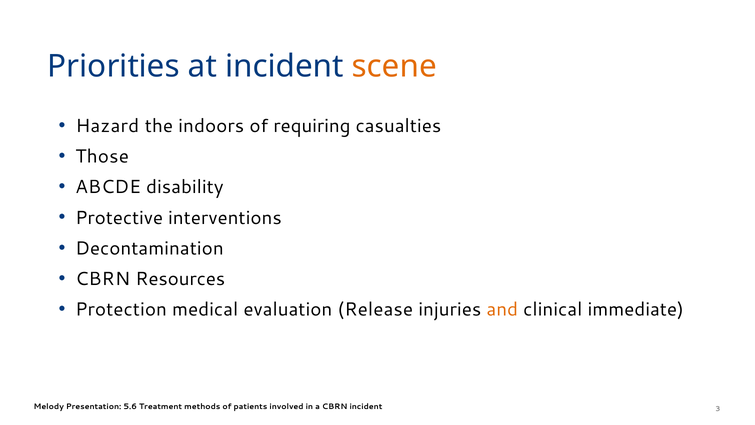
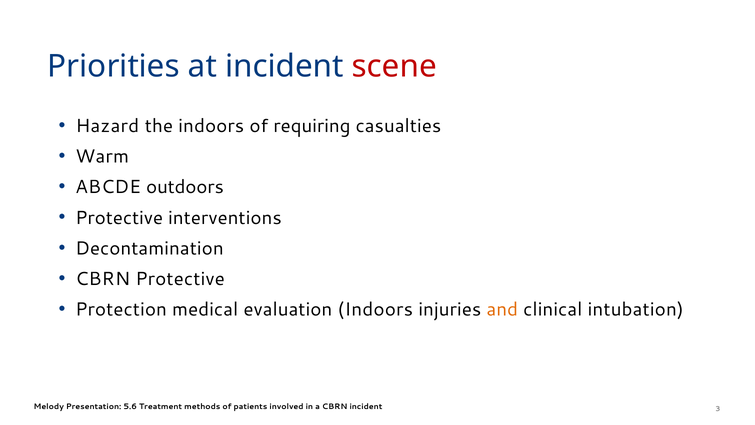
scene colour: orange -> red (394, 66)
Those: Those -> Warm (102, 157)
disability: disability -> outdoors (185, 187)
CBRN Resources: Resources -> Protective (180, 279)
evaluation Release: Release -> Indoors (375, 309)
immediate: immediate -> intubation (636, 309)
